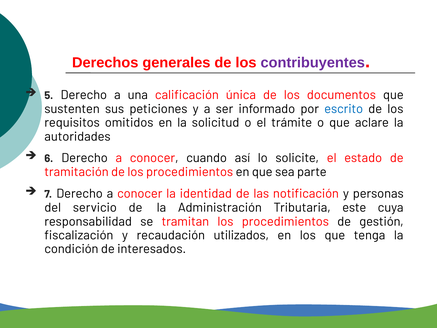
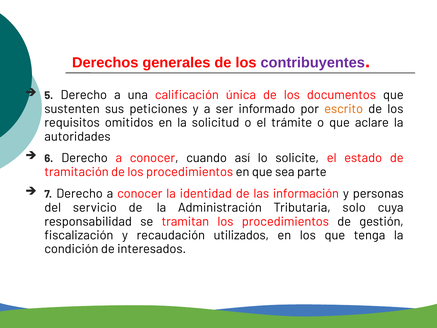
escrito colour: blue -> orange (344, 109)
notificación: notificación -> información (306, 193)
este: este -> solo (354, 208)
